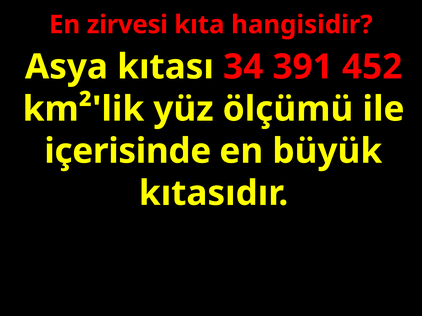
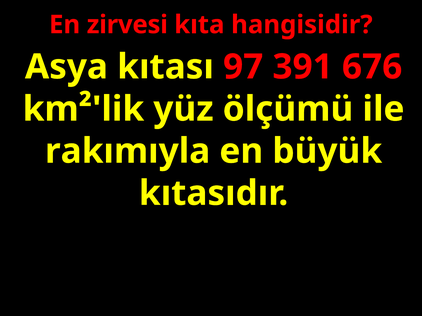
34: 34 -> 97 (243, 67)
452: 452 -> 676 (372, 67)
içerisinde: içerisinde -> rakımıyla (128, 151)
